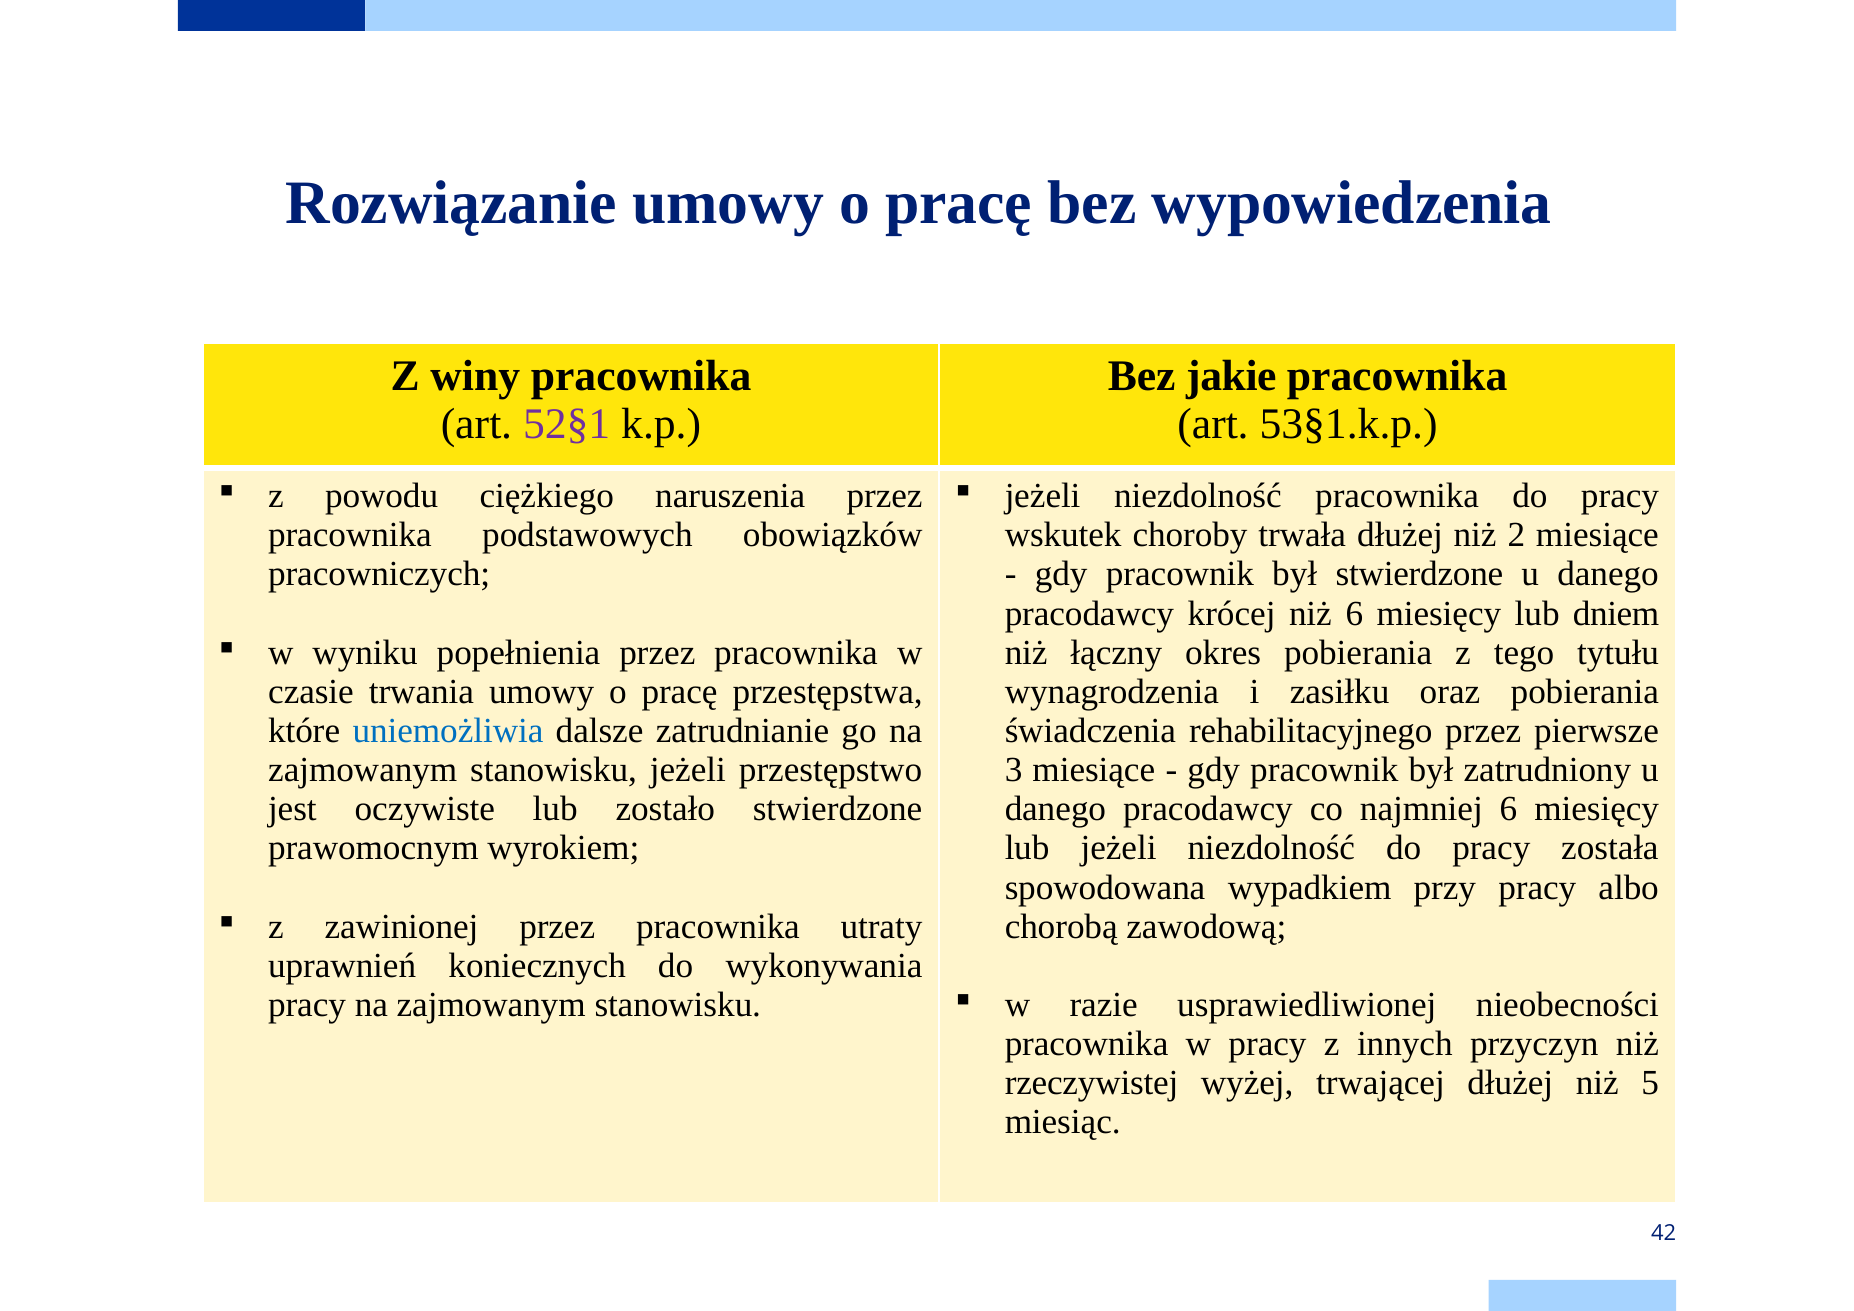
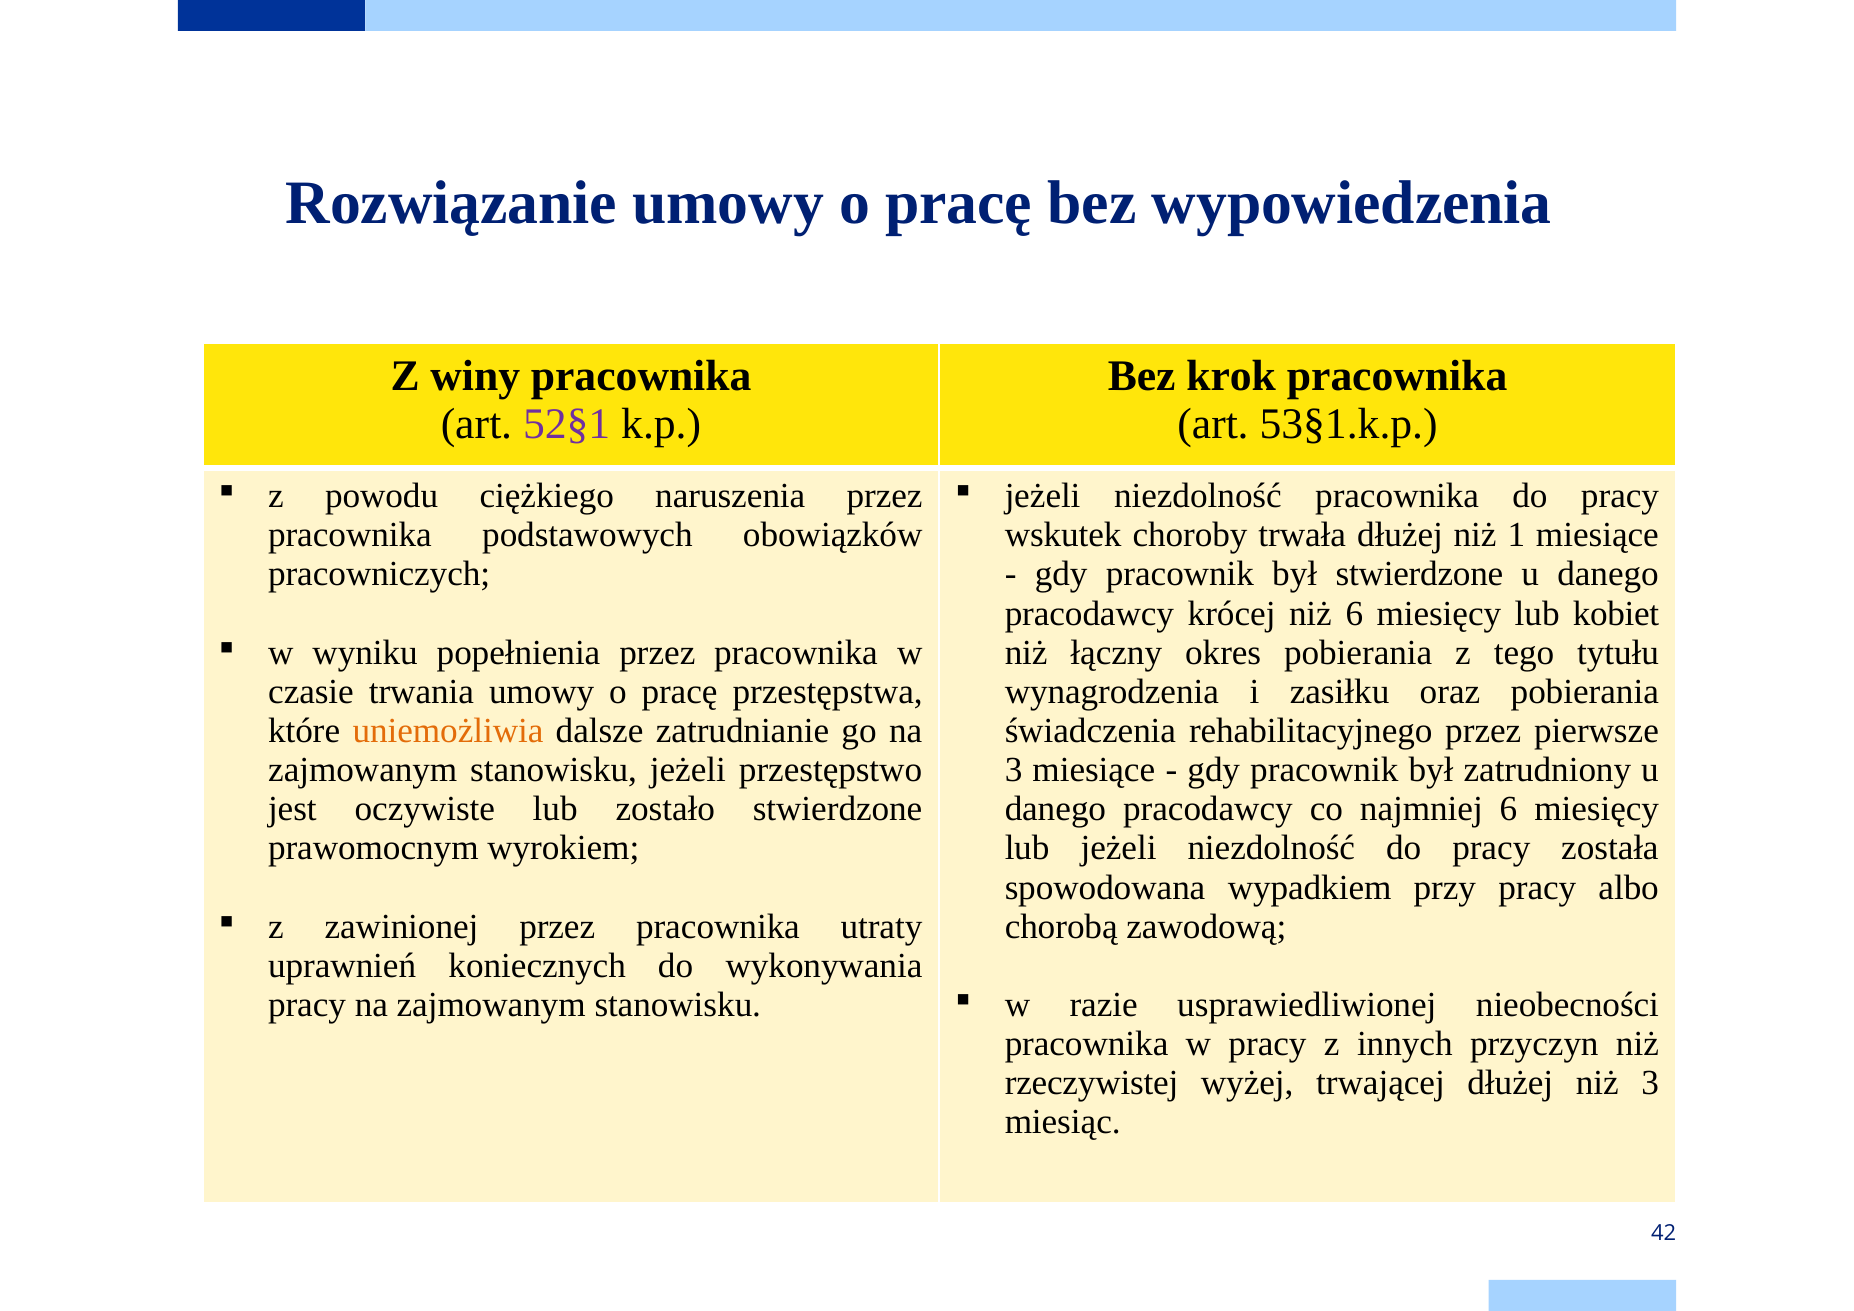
jakie: jakie -> krok (1231, 376)
2: 2 -> 1 (1516, 535)
dniem: dniem -> kobiet (1616, 613)
uniemożliwia colour: blue -> orange (448, 731)
niż 5: 5 -> 3 (1650, 1083)
